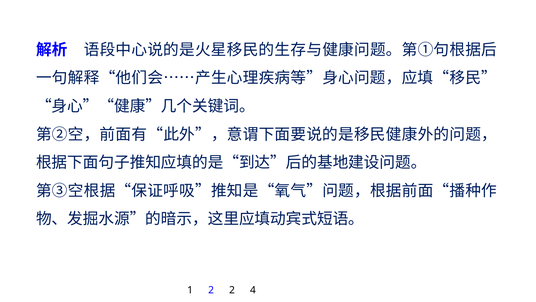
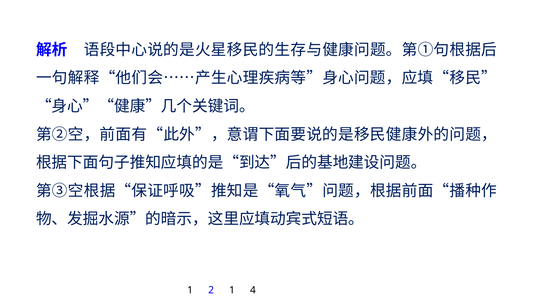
2 2: 2 -> 1 (232, 290)
